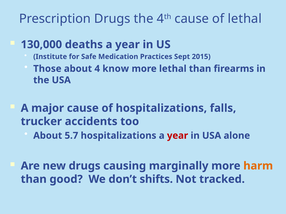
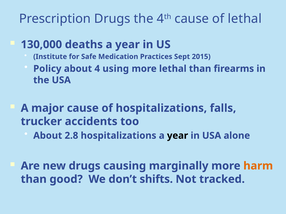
Those: Those -> Policy (47, 69)
know: know -> using (116, 69)
5.7: 5.7 -> 2.8 (71, 136)
year colour: red -> black (178, 136)
